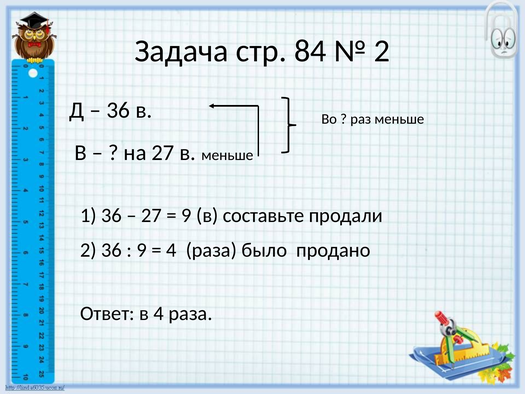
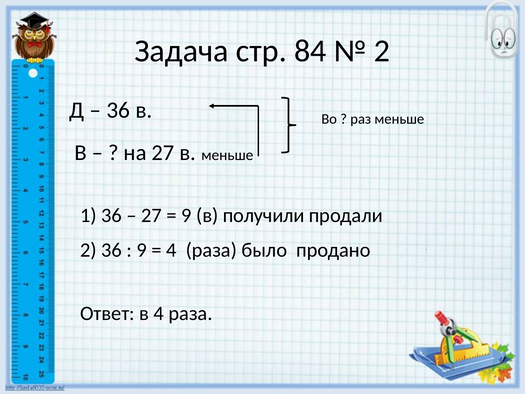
составьте: составьте -> получили (264, 215)
